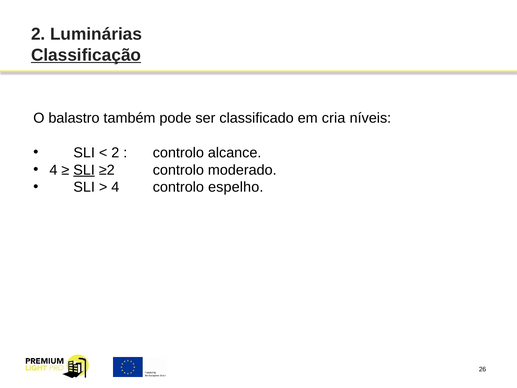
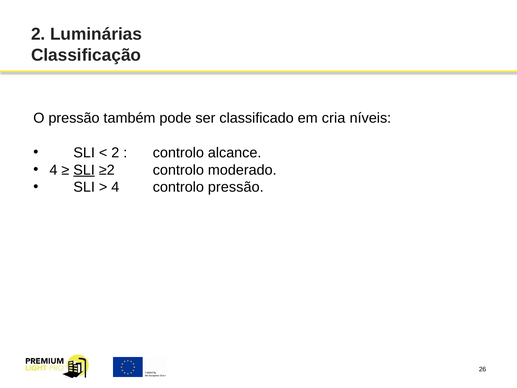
Classificação underline: present -> none (86, 55)
O balastro: balastro -> pressão (74, 118)
controlo espelho: espelho -> pressão (236, 187)
